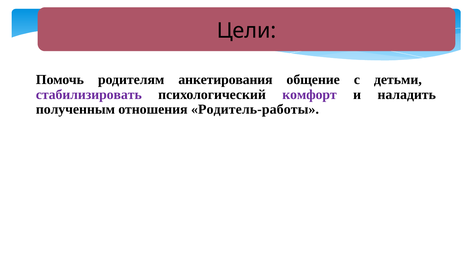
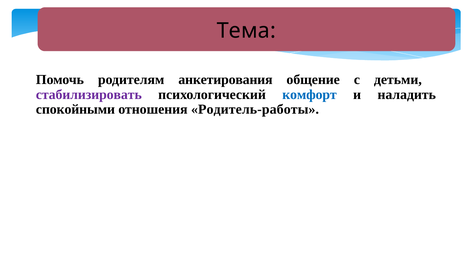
Цели: Цели -> Тема (246, 31)
комфорт colour: purple -> blue (310, 95)
полученным: полученным -> спокойными (75, 110)
